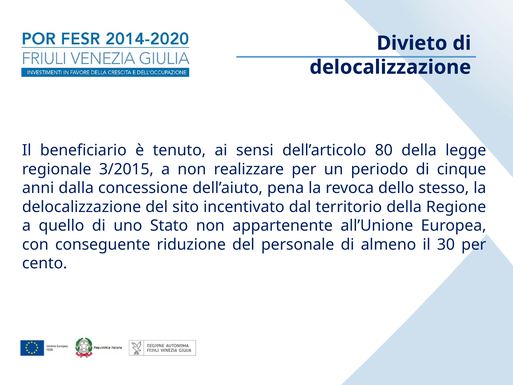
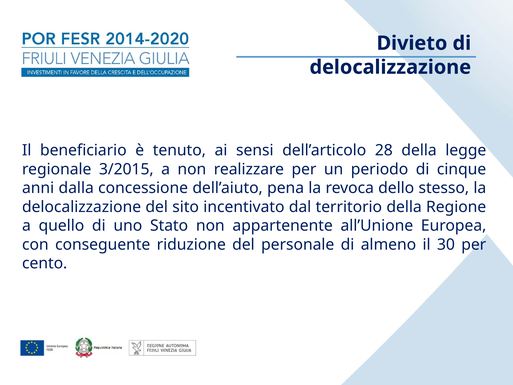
80: 80 -> 28 (384, 150)
